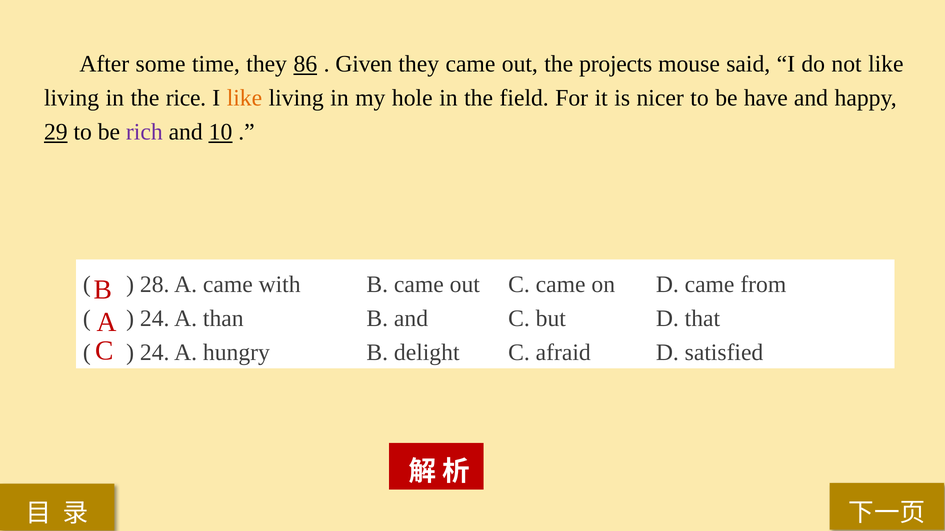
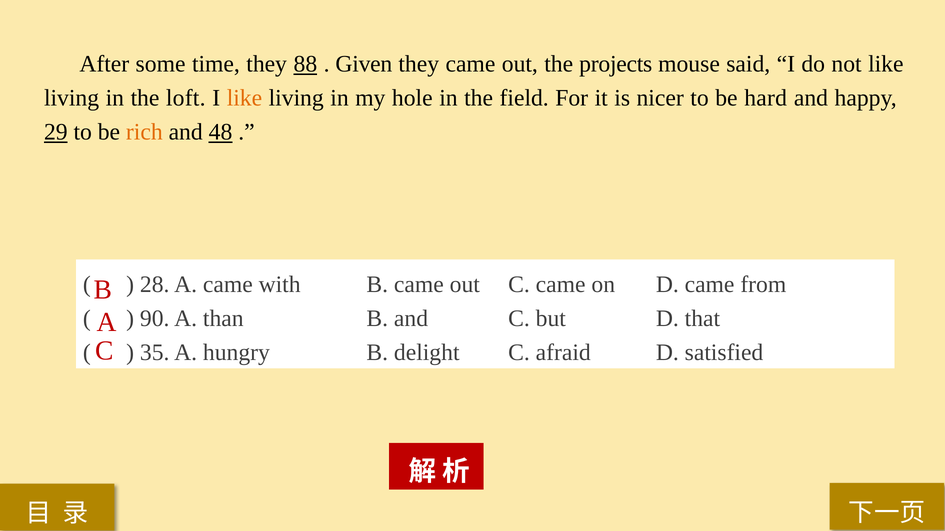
86: 86 -> 88 (305, 64)
rice: rice -> loft (186, 98)
have: have -> hard (766, 98)
rich colour: purple -> orange (144, 132)
10: 10 -> 48 (221, 132)
24: 24 -> 90 (155, 319)
24: 24 -> 35 (155, 353)
